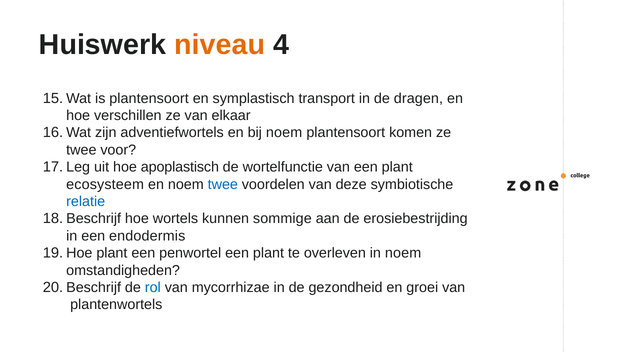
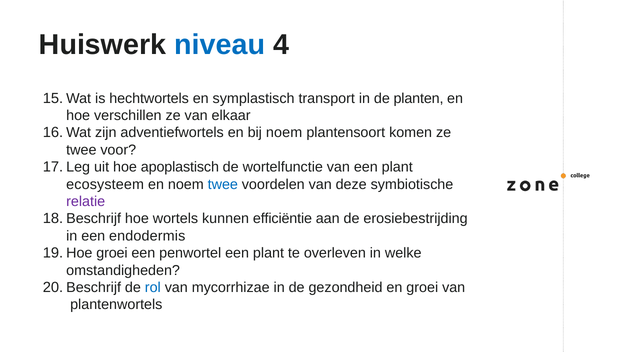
niveau colour: orange -> blue (220, 45)
is plantensoort: plantensoort -> hechtwortels (149, 98)
dragen: dragen -> planten (419, 98)
relatie colour: blue -> purple (86, 202)
sommige: sommige -> efficiëntie (282, 219)
plant: plant -> groei (112, 253)
in noem: noem -> welke (403, 253)
